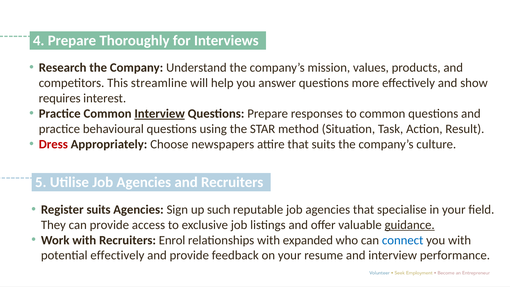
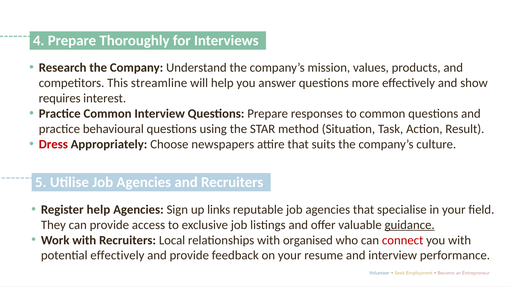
Interview underline: present -> none (160, 114)
Register suits: suits -> help (98, 209)
such: such -> links (219, 209)
Enrol: Enrol -> Local (172, 240)
expanded: expanded -> organised (308, 240)
connect colour: blue -> red (403, 240)
